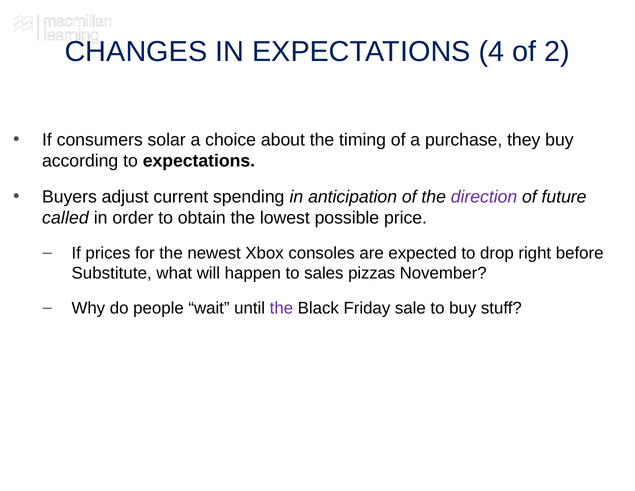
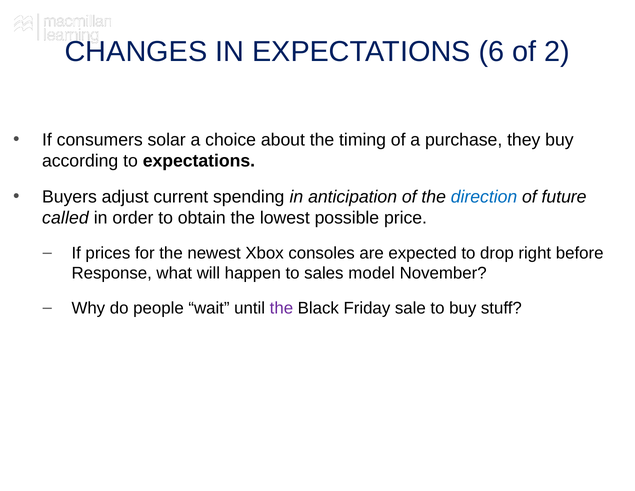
4: 4 -> 6 (491, 52)
direction colour: purple -> blue (484, 197)
Substitute: Substitute -> Response (112, 273)
pizzas: pizzas -> model (372, 273)
